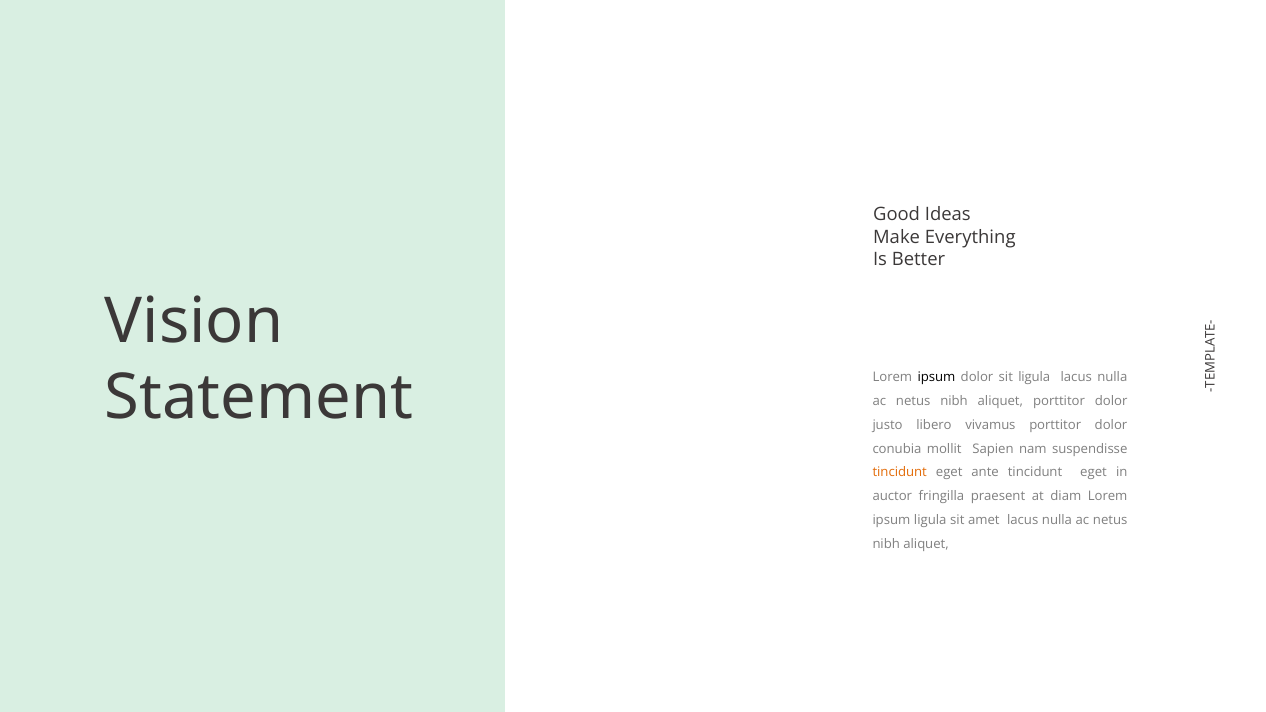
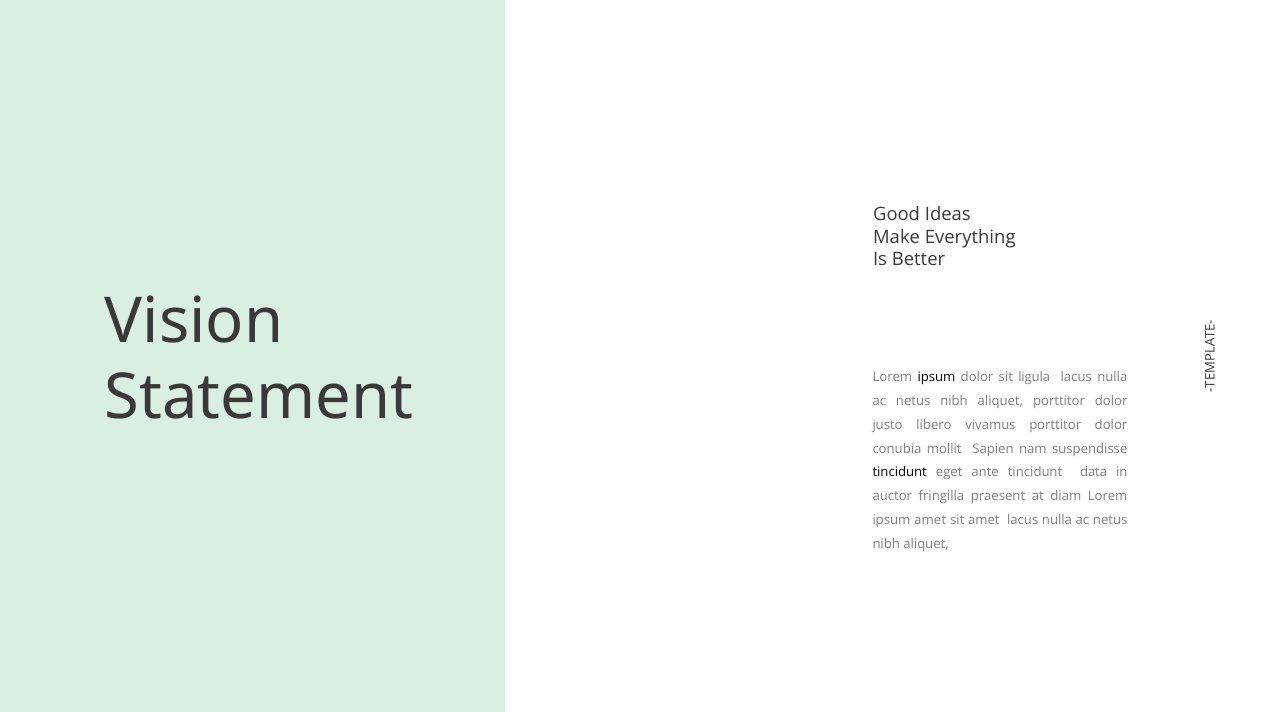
tincidunt colour: orange -> black (900, 473)
ante tincidunt eget: eget -> data (1094, 473)
ipsum ligula: ligula -> amet (930, 520)
